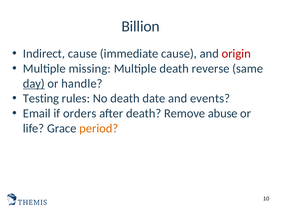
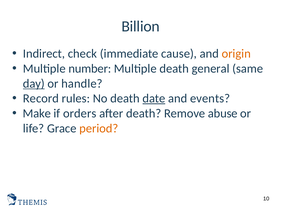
Indirect cause: cause -> check (82, 54)
origin colour: red -> orange (236, 54)
missing: missing -> number (90, 69)
reverse: reverse -> general (211, 69)
Testing: Testing -> Record (41, 99)
date underline: none -> present (154, 99)
Email: Email -> Make (37, 114)
